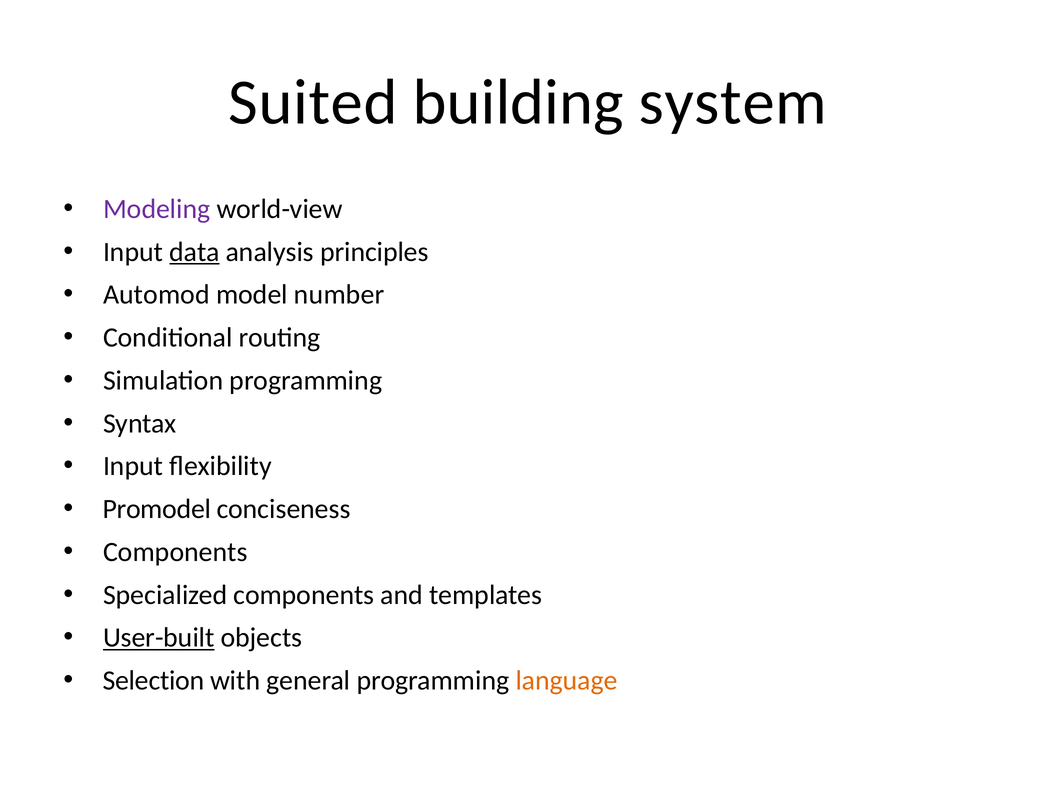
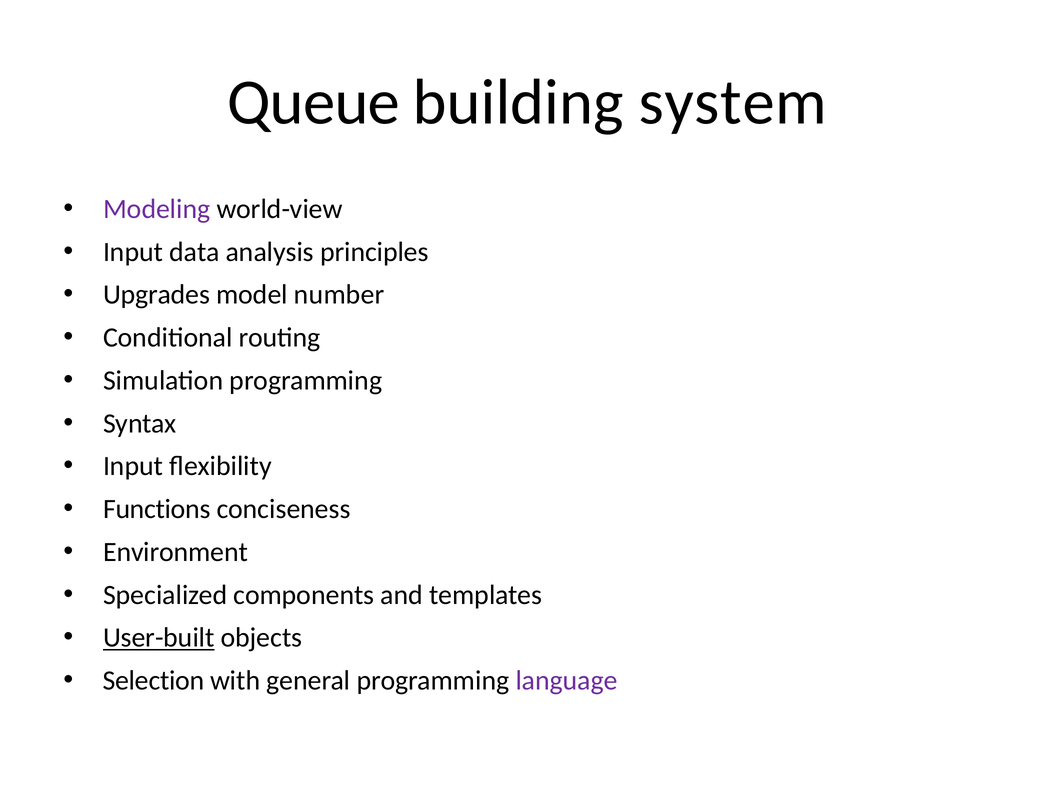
Suited: Suited -> Queue (314, 102)
data underline: present -> none (195, 252)
Automod: Automod -> Upgrades (157, 295)
Promodel: Promodel -> Functions (157, 509)
Components: Components -> Environment (175, 552)
language colour: orange -> purple (567, 680)
